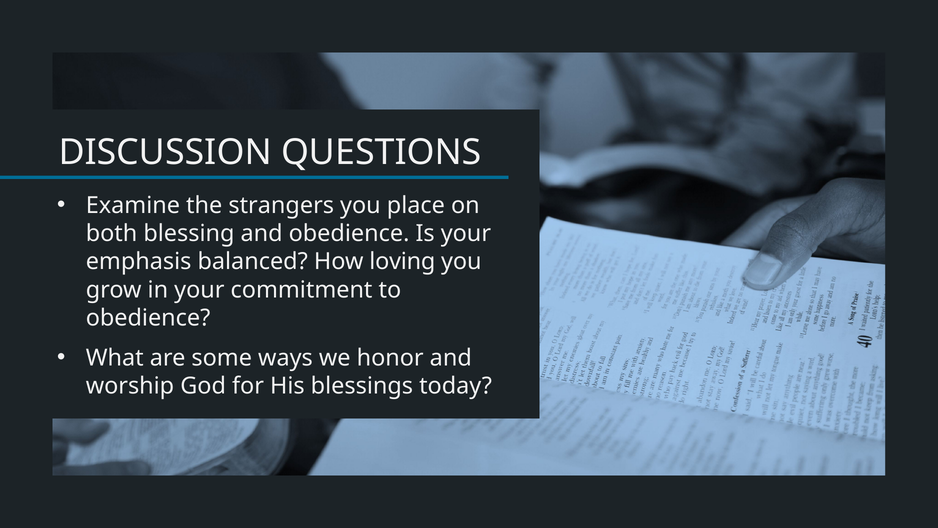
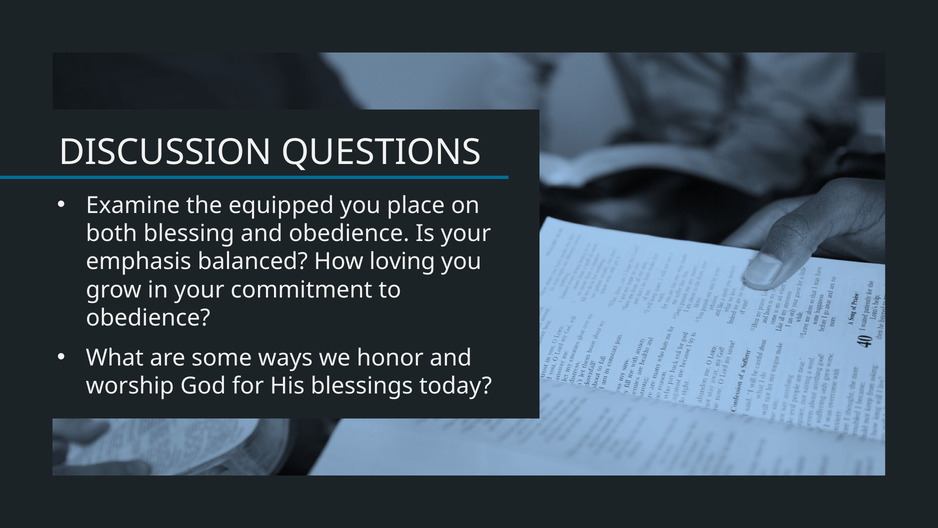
strangers: strangers -> equipped (281, 205)
